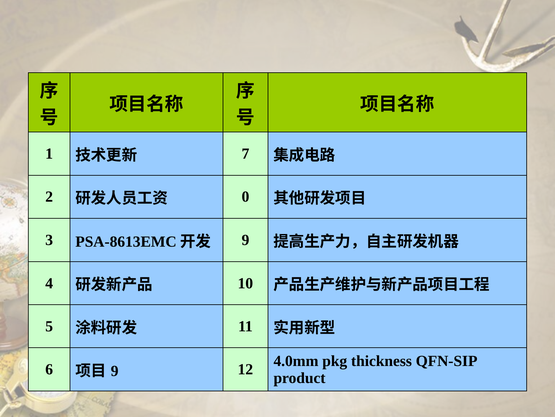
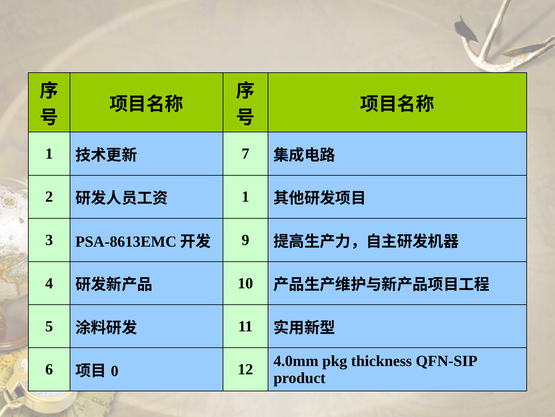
0: 0 -> 1 (245, 197)
9: 9 -> 0 (115, 370)
